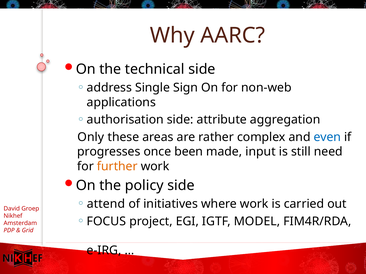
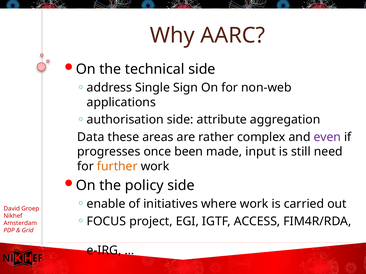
Only: Only -> Data (91, 137)
even colour: blue -> purple (327, 137)
attend: attend -> enable (106, 204)
MODEL: MODEL -> ACCESS (257, 222)
